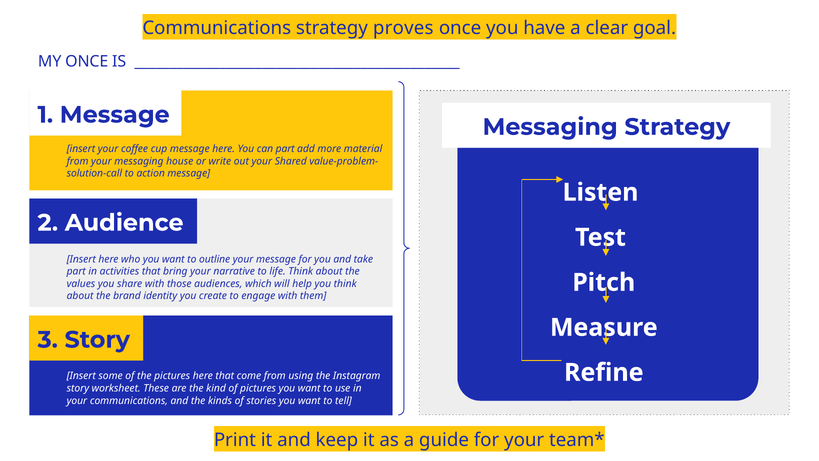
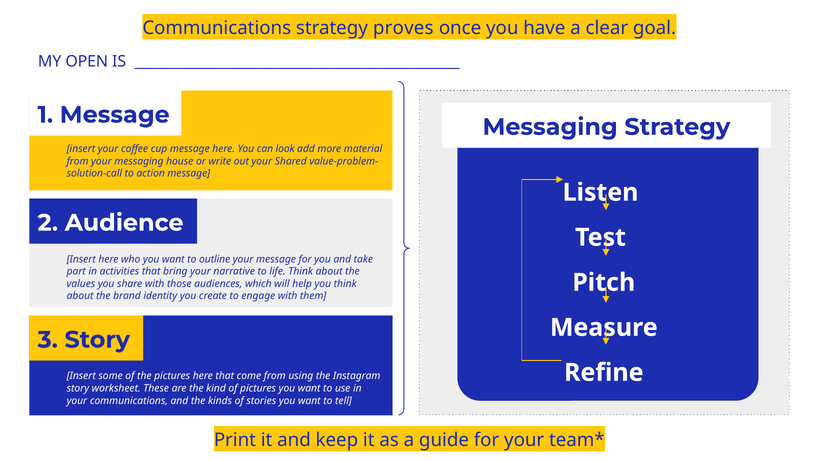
MY ONCE: ONCE -> OPEN (87, 62)
can part: part -> look (285, 149)
